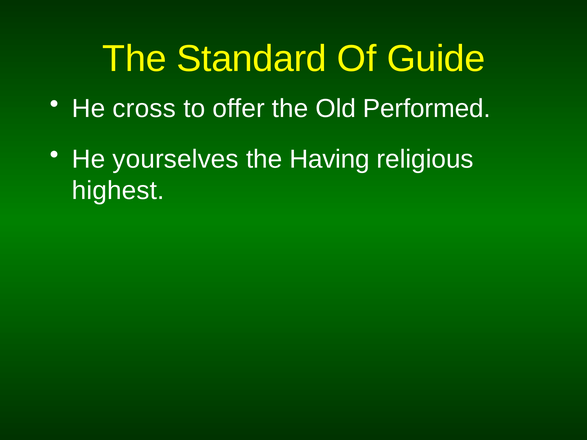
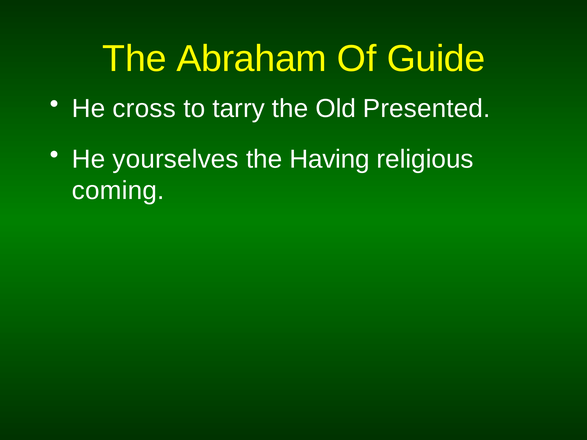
Standard: Standard -> Abraham (252, 59)
offer: offer -> tarry (239, 108)
Performed: Performed -> Presented (427, 108)
highest: highest -> coming (118, 191)
